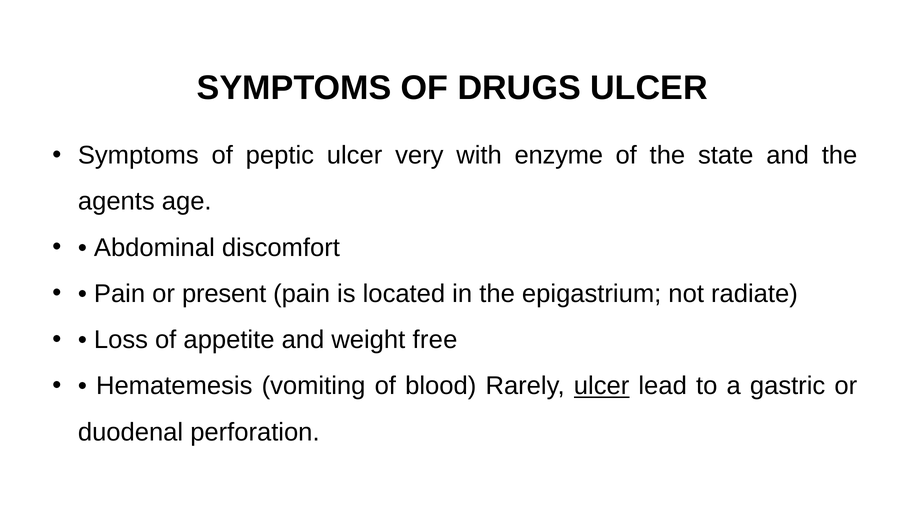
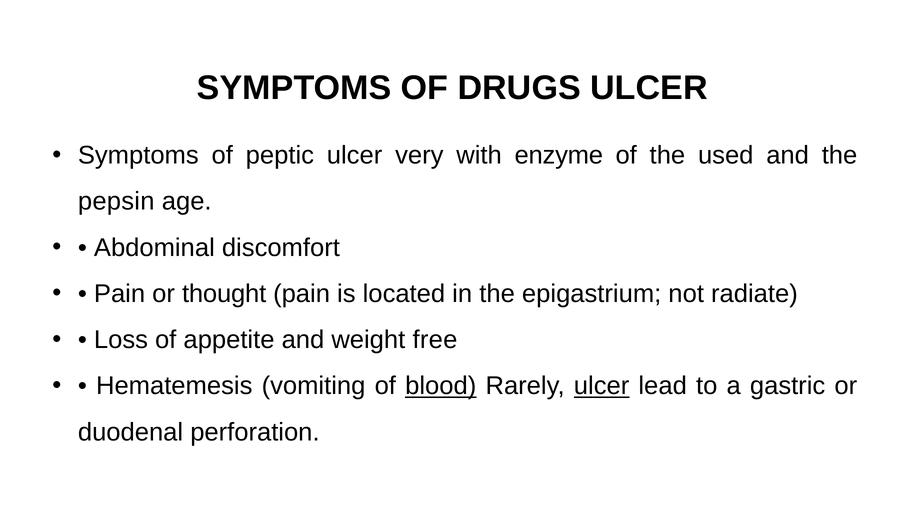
state: state -> used (726, 155)
agents: agents -> pepsin (116, 201)
present: present -> thought (224, 294)
blood underline: none -> present (441, 386)
